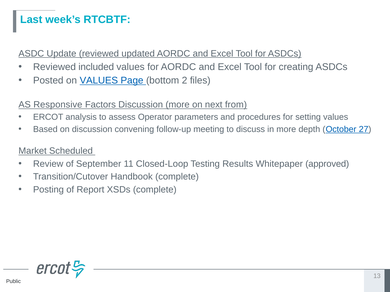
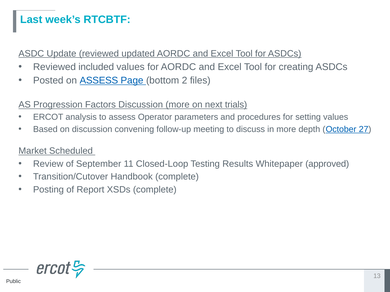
on VALUES: VALUES -> ASSESS (99, 81)
Responsive: Responsive -> Progression (58, 105)
from: from -> trials (236, 105)
